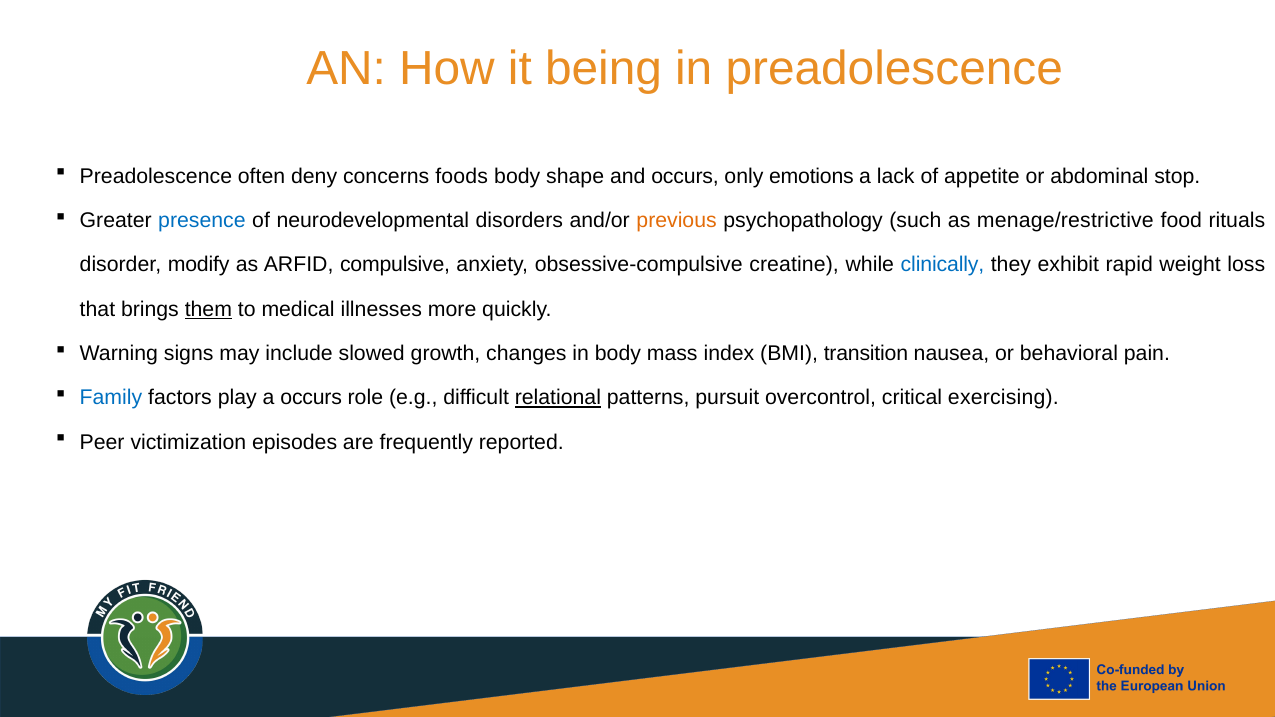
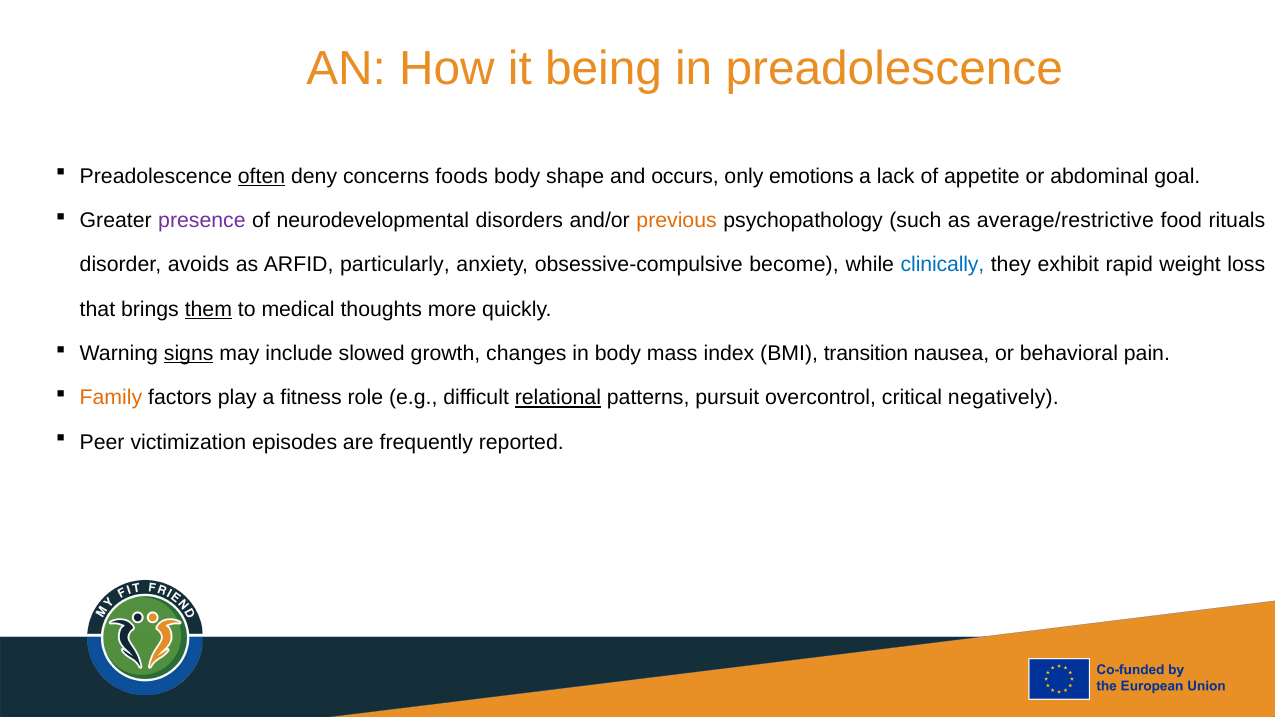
often underline: none -> present (262, 176)
stop: stop -> goal (1177, 176)
presence colour: blue -> purple (202, 221)
menage/restrictive: menage/restrictive -> average/restrictive (1065, 221)
modify: modify -> avoids (199, 265)
compulsive: compulsive -> particularly (395, 265)
creatine: creatine -> become (794, 265)
illnesses: illnesses -> thoughts (381, 309)
signs underline: none -> present (189, 354)
Family colour: blue -> orange (111, 398)
a occurs: occurs -> fitness (311, 398)
exercising: exercising -> negatively (1003, 398)
